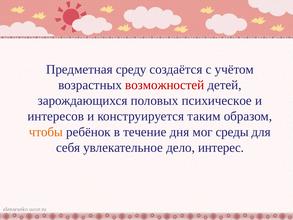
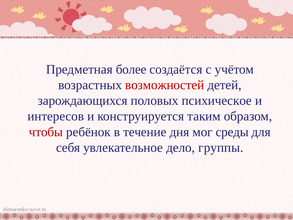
среду: среду -> более (131, 69)
чтобы colour: orange -> red (46, 132)
интерес: интерес -> группы (221, 147)
